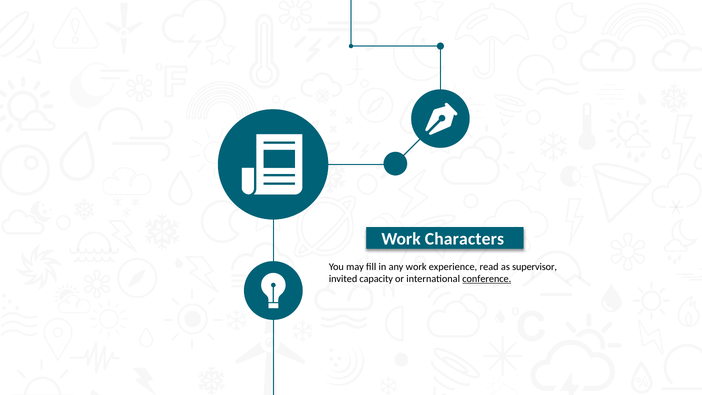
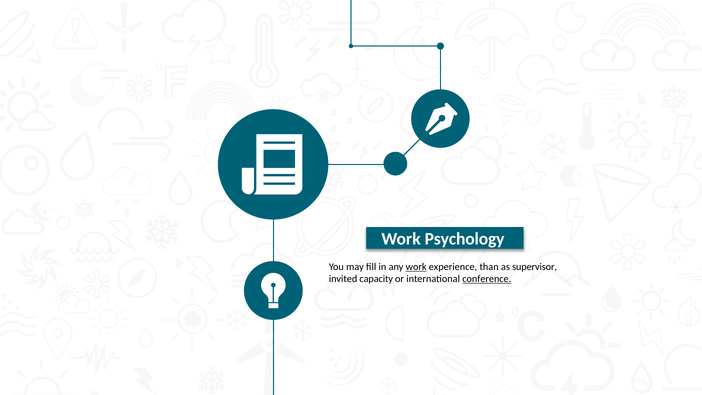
Characters: Characters -> Psychology (465, 239)
work underline: none -> present (416, 267)
read: read -> than (489, 267)
